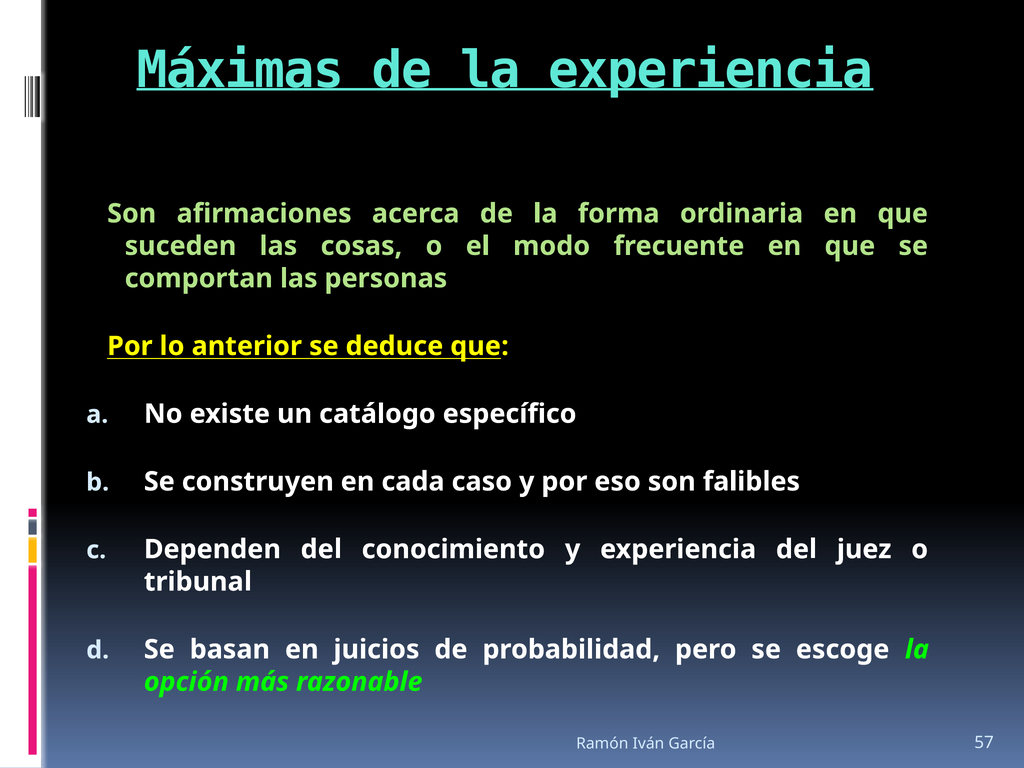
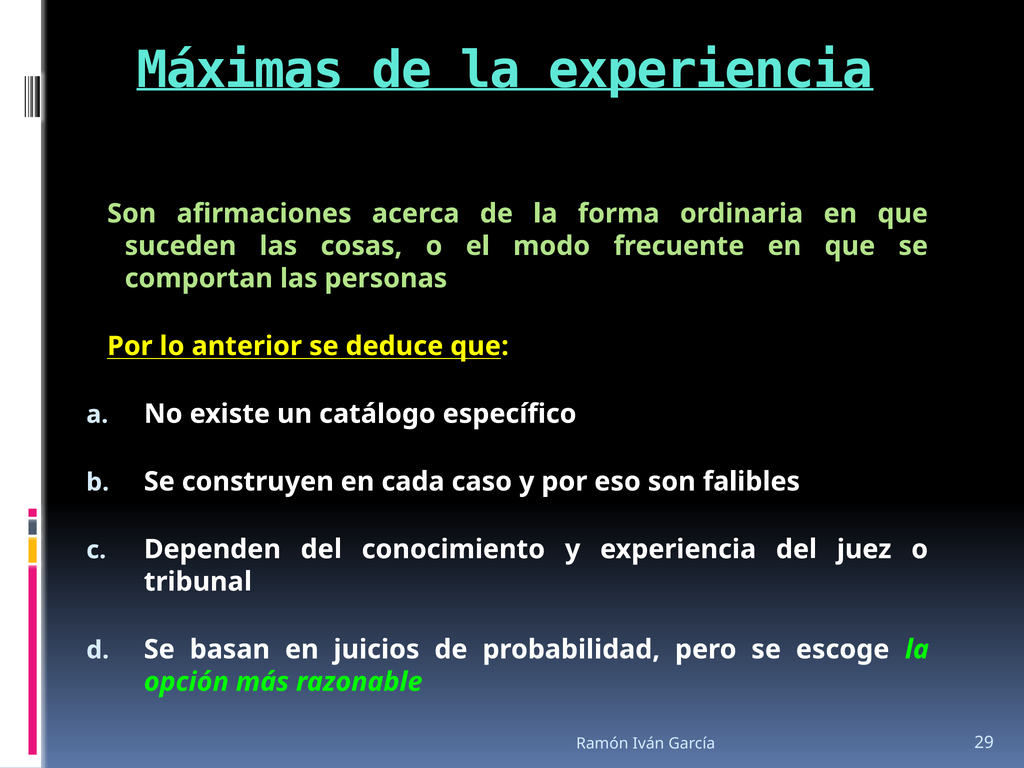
57: 57 -> 29 (984, 743)
